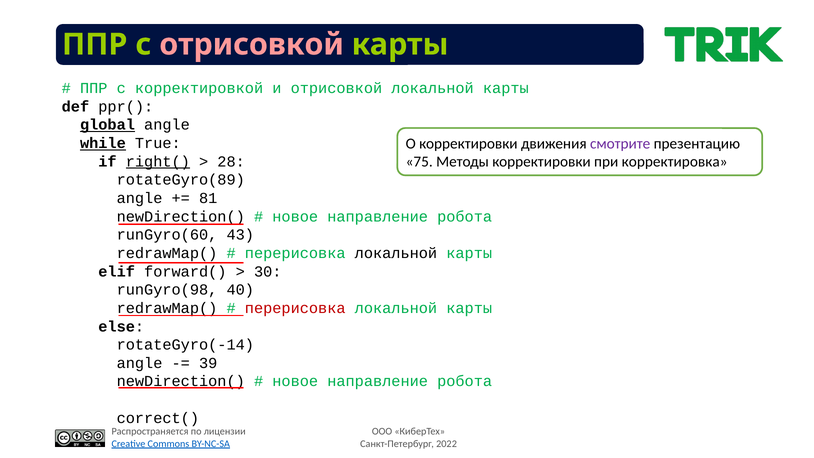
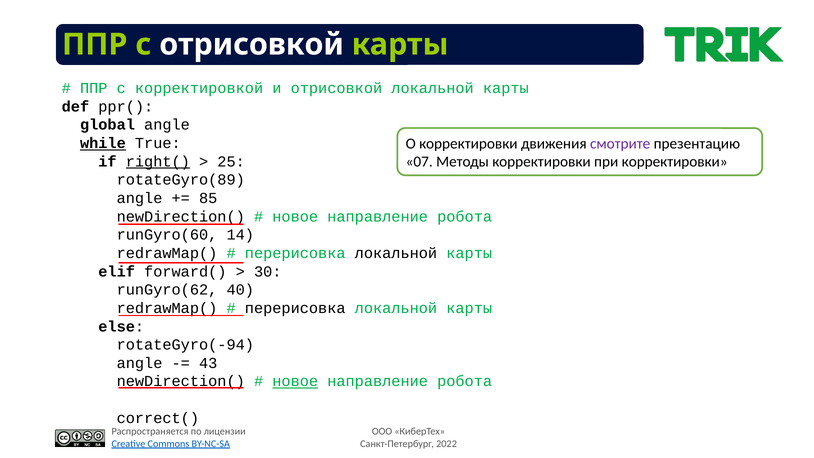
отрисовкой colour: pink -> white (252, 44)
global underline: present -> none (107, 125)
75: 75 -> 07 (419, 162)
при корректировка: корректировка -> корректировки (675, 162)
28: 28 -> 25 (231, 162)
81: 81 -> 85 (208, 198)
43: 43 -> 14 (240, 235)
runGyro(98: runGyro(98 -> runGyro(62 (167, 290)
перерисовка colour: red -> black (295, 308)
rotateGyro(-14: rotateGyro(-14 -> rotateGyro(-94 (185, 345)
39: 39 -> 43 (208, 363)
новое underline: none -> present (295, 381)
